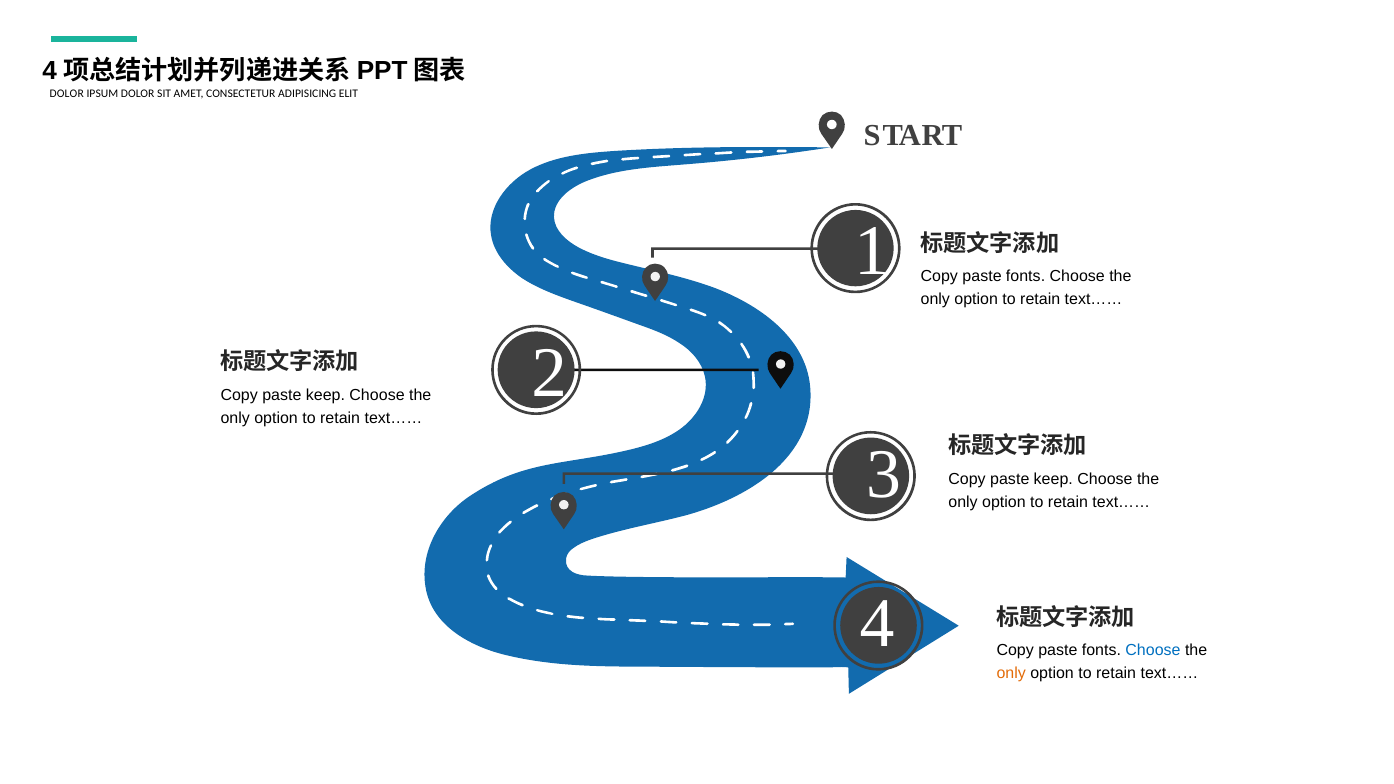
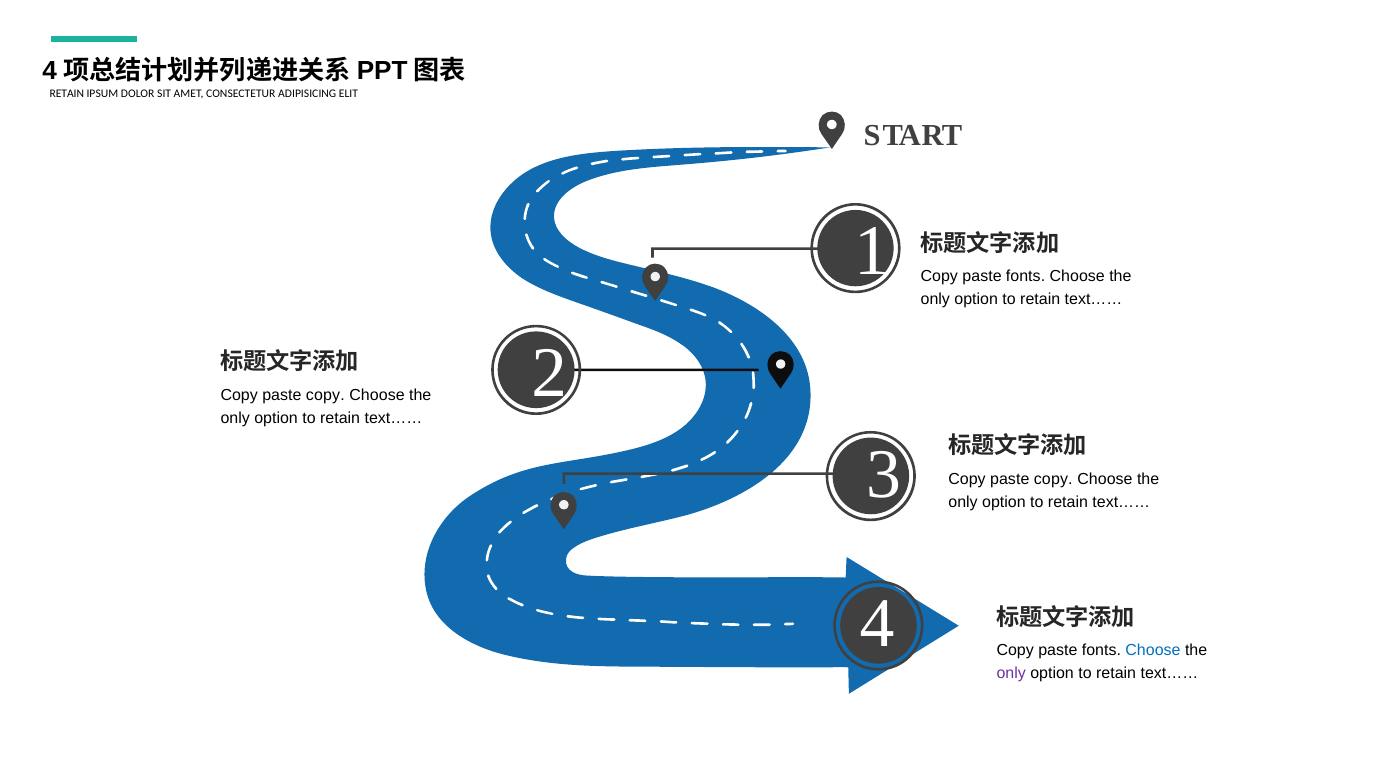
DOLOR: DOLOR -> RETAIN (67, 94)
keep: keep -> copy (325, 395)
keep: keep -> copy (1053, 479)
only colour: orange -> purple (1011, 673)
